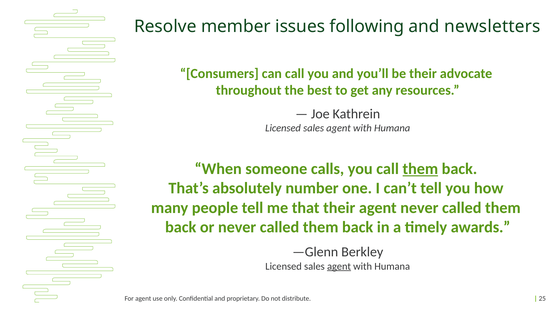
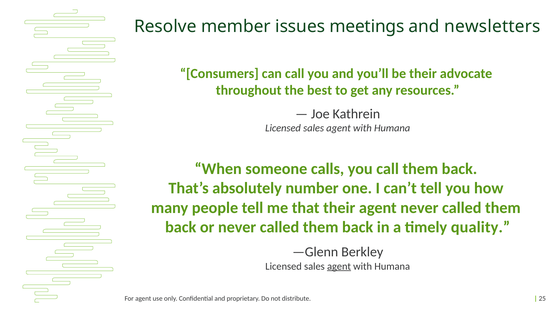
following: following -> meetings (367, 27)
them underline: present -> none (420, 169)
awards: awards -> quality (480, 227)
